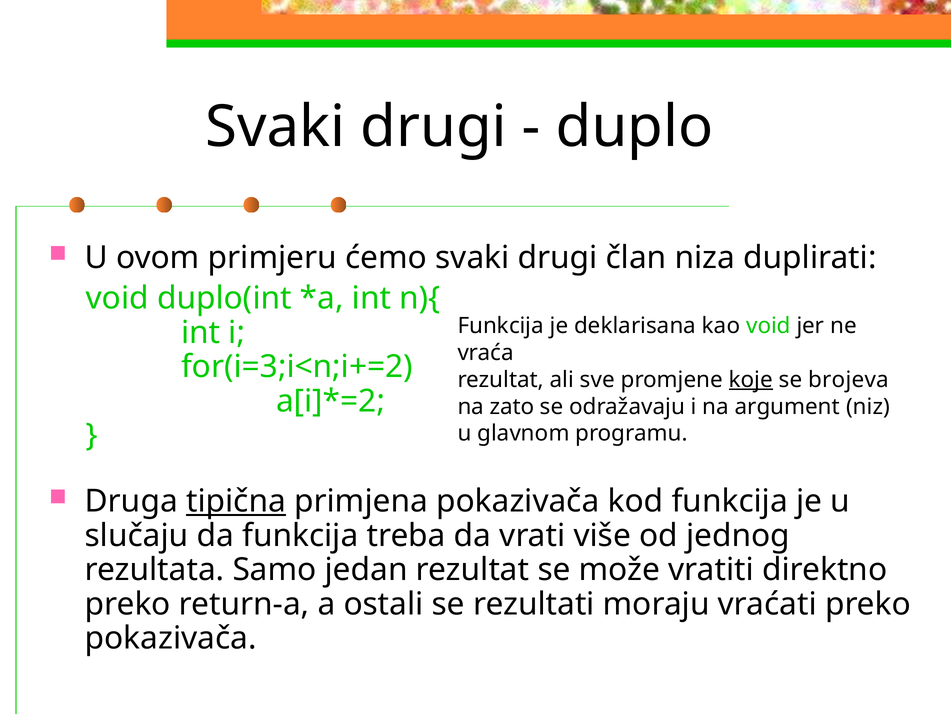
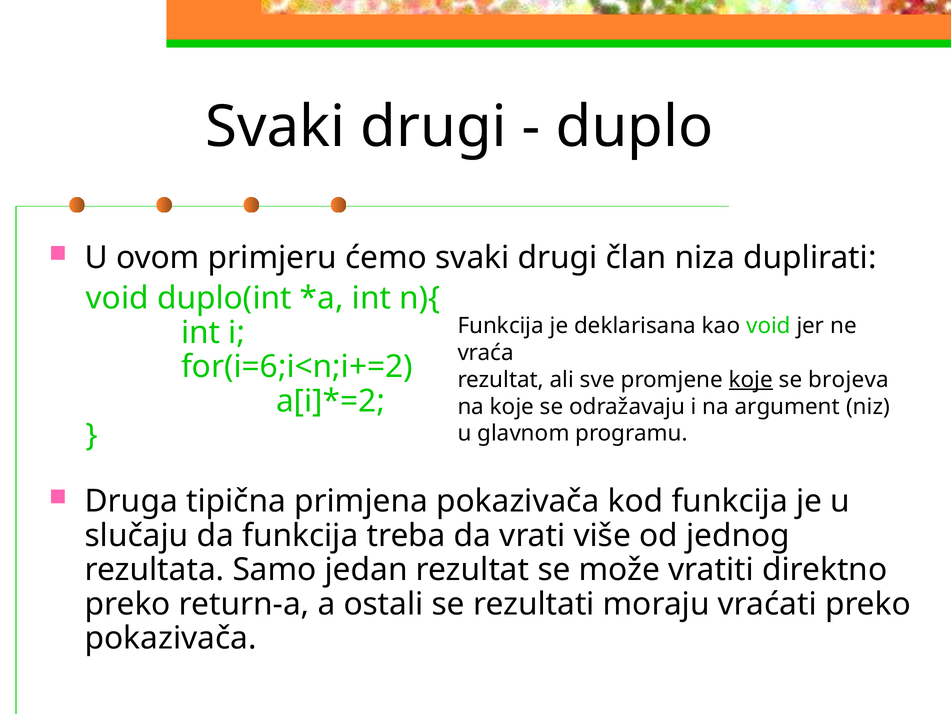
for(i=3;i<n;i+=2: for(i=3;i<n;i+=2 -> for(i=6;i<n;i+=2 (297, 366)
na zato: zato -> koje (512, 406)
tipična underline: present -> none (236, 501)
